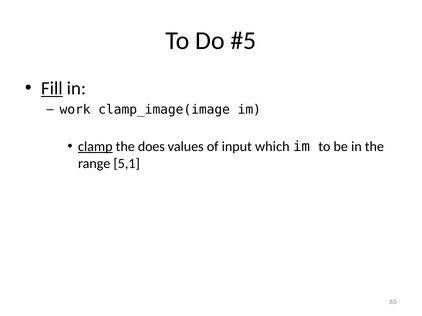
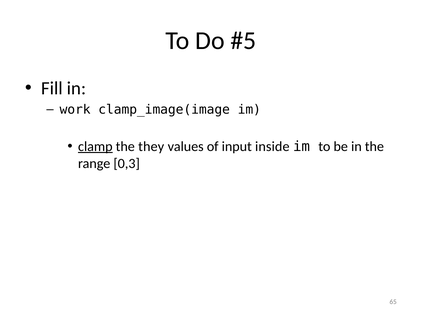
Fill underline: present -> none (52, 89)
does: does -> they (151, 147)
which: which -> inside (272, 147)
5,1: 5,1 -> 0,3 (127, 164)
